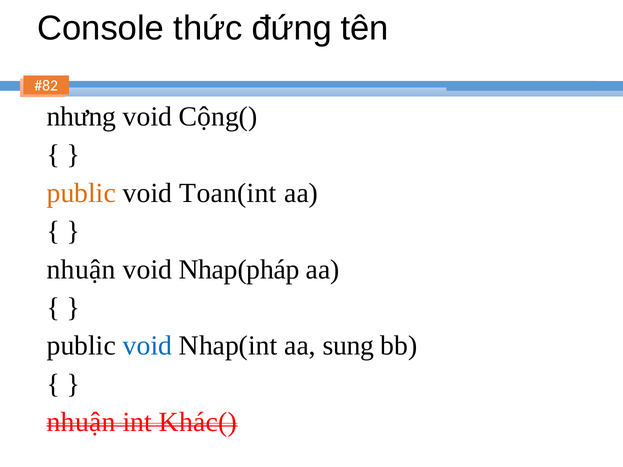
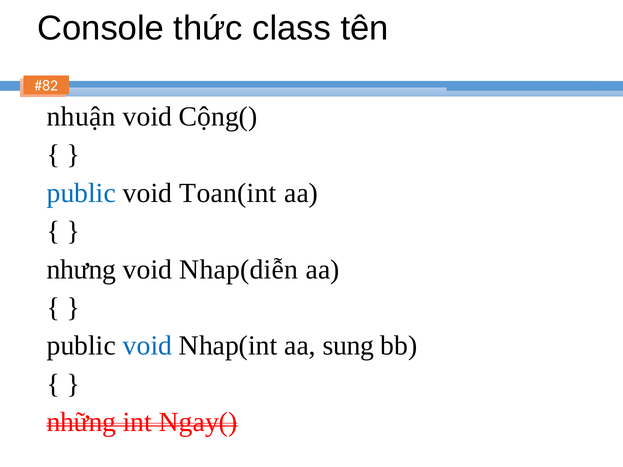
đứng: đứng -> class (292, 28)
nhưng: nhưng -> nhuận (81, 117)
public colour: orange -> blue (81, 193)
nhuận: nhuận -> nhưng (81, 270)
Nhap(pháp: Nhap(pháp -> Nhap(diễn (239, 270)
nhuận: nhuận -> những (81, 422)
Khác(: Khác( -> Ngay( (198, 422)
